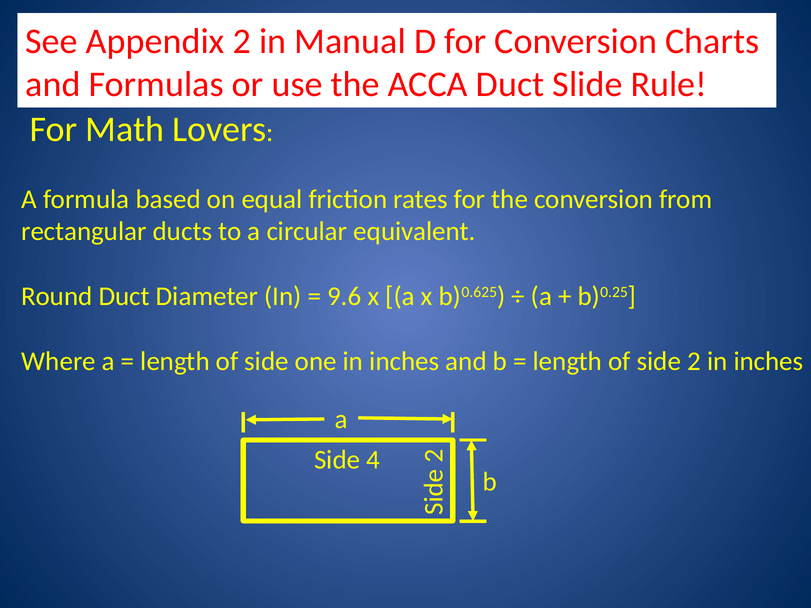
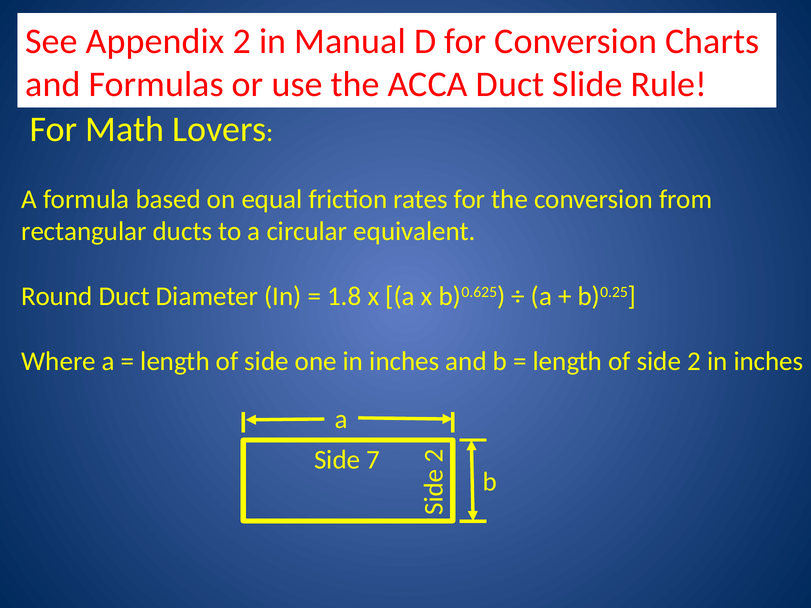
9.6: 9.6 -> 1.8 (344, 297)
4: 4 -> 7 (373, 460)
